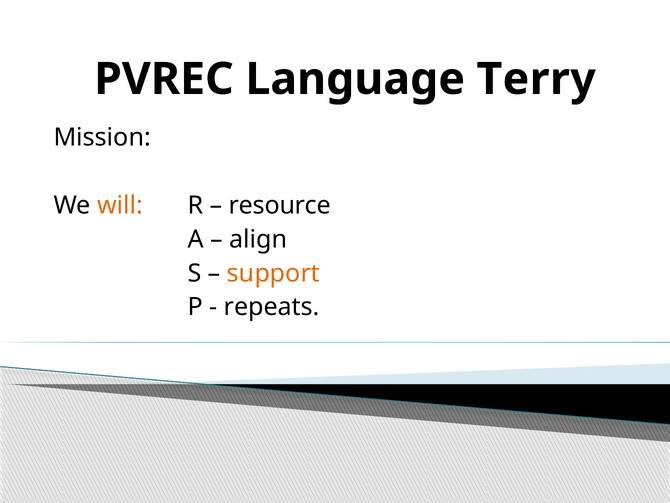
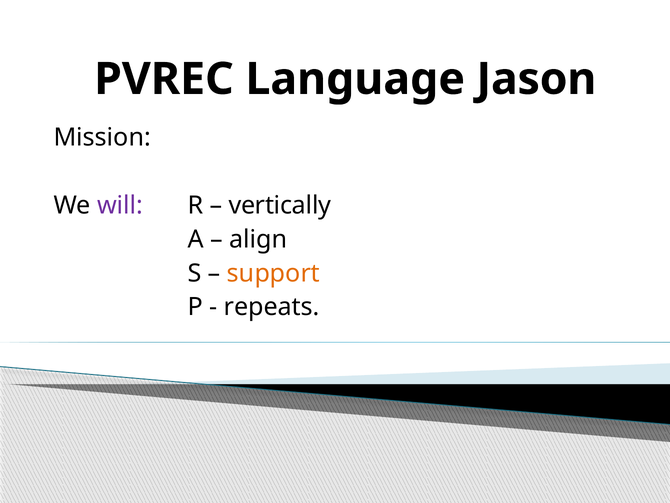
Terry: Terry -> Jason (536, 79)
will colour: orange -> purple (120, 205)
resource: resource -> vertically (280, 205)
